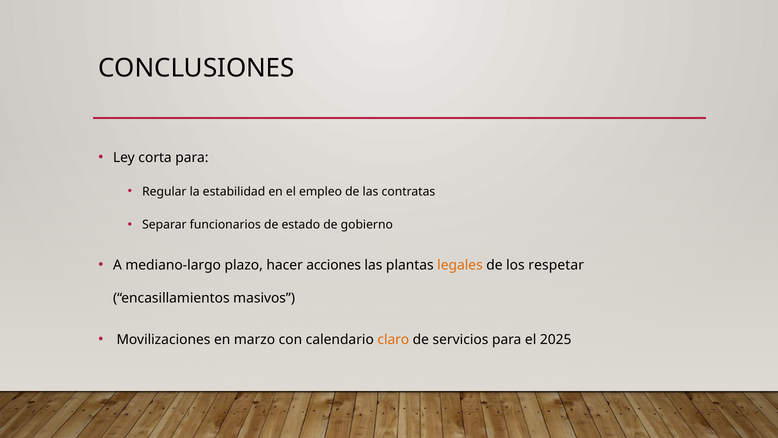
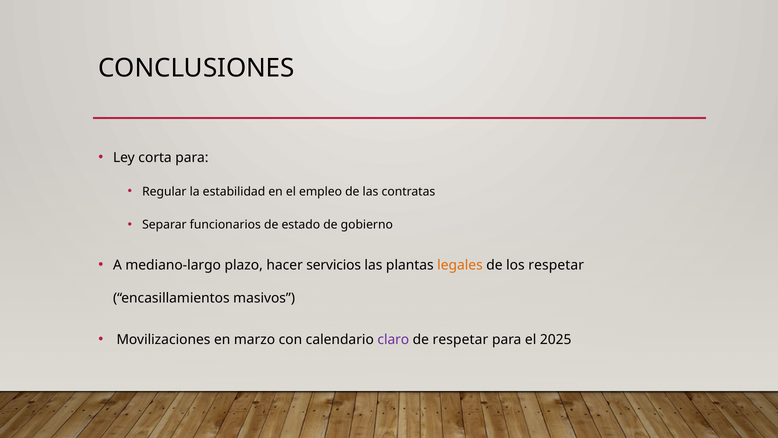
acciones: acciones -> servicios (334, 265)
claro colour: orange -> purple (393, 339)
de servicios: servicios -> respetar (460, 339)
